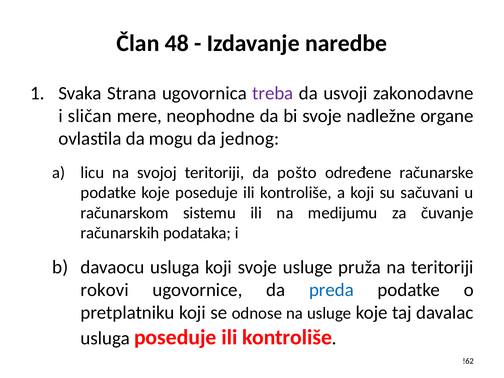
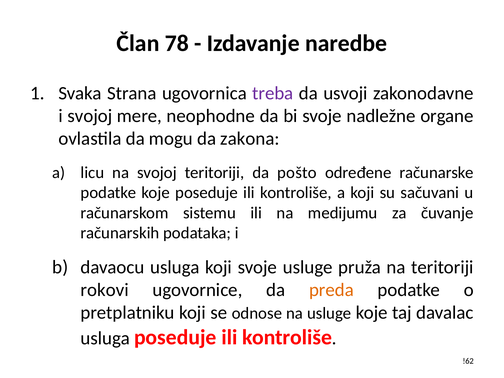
48: 48 -> 78 (177, 43)
i sličan: sličan -> svojoj (90, 116)
jednog: jednog -> zakona (250, 139)
preda colour: blue -> orange (331, 290)
